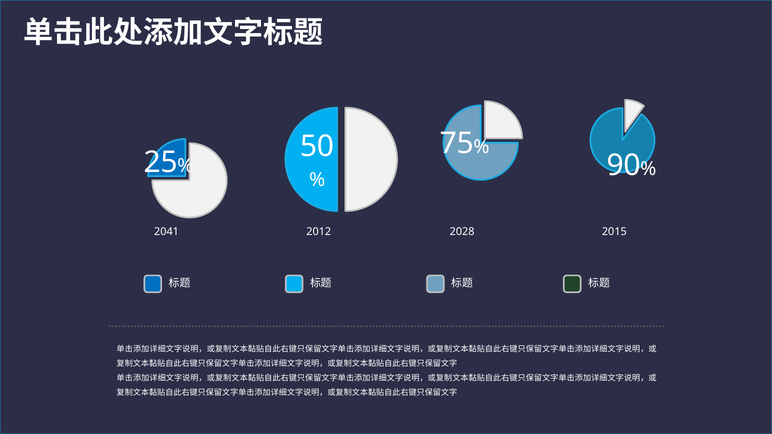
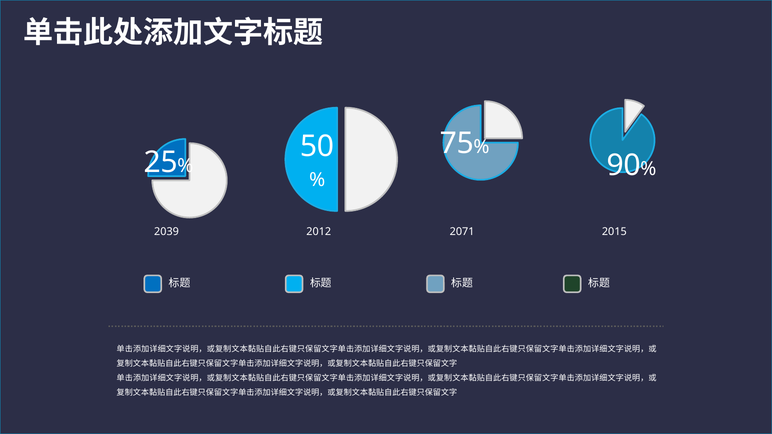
2041: 2041 -> 2039 (167, 232)
2028: 2028 -> 2071 (462, 232)
